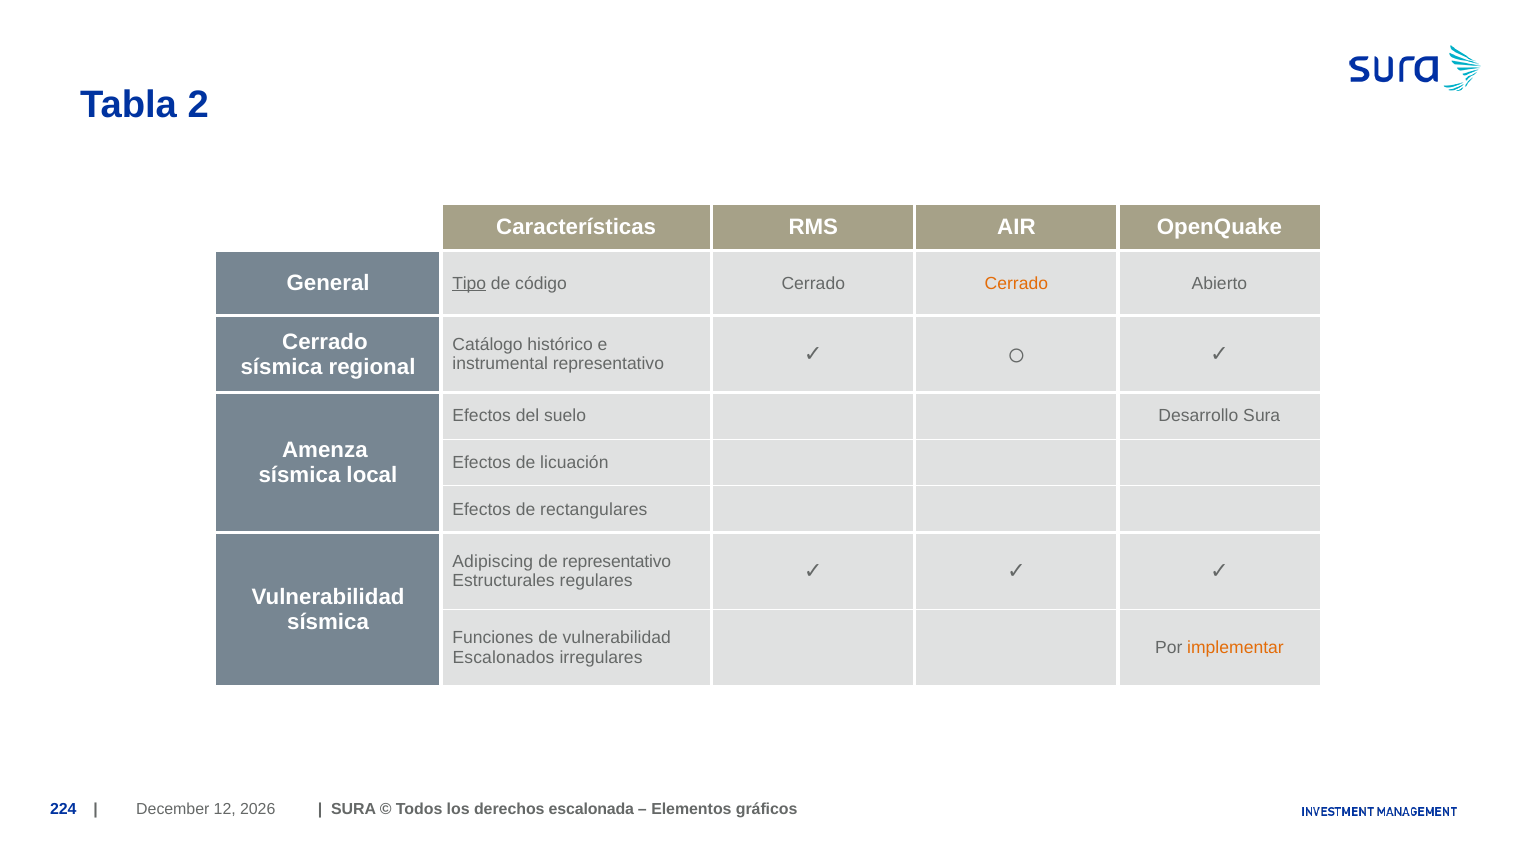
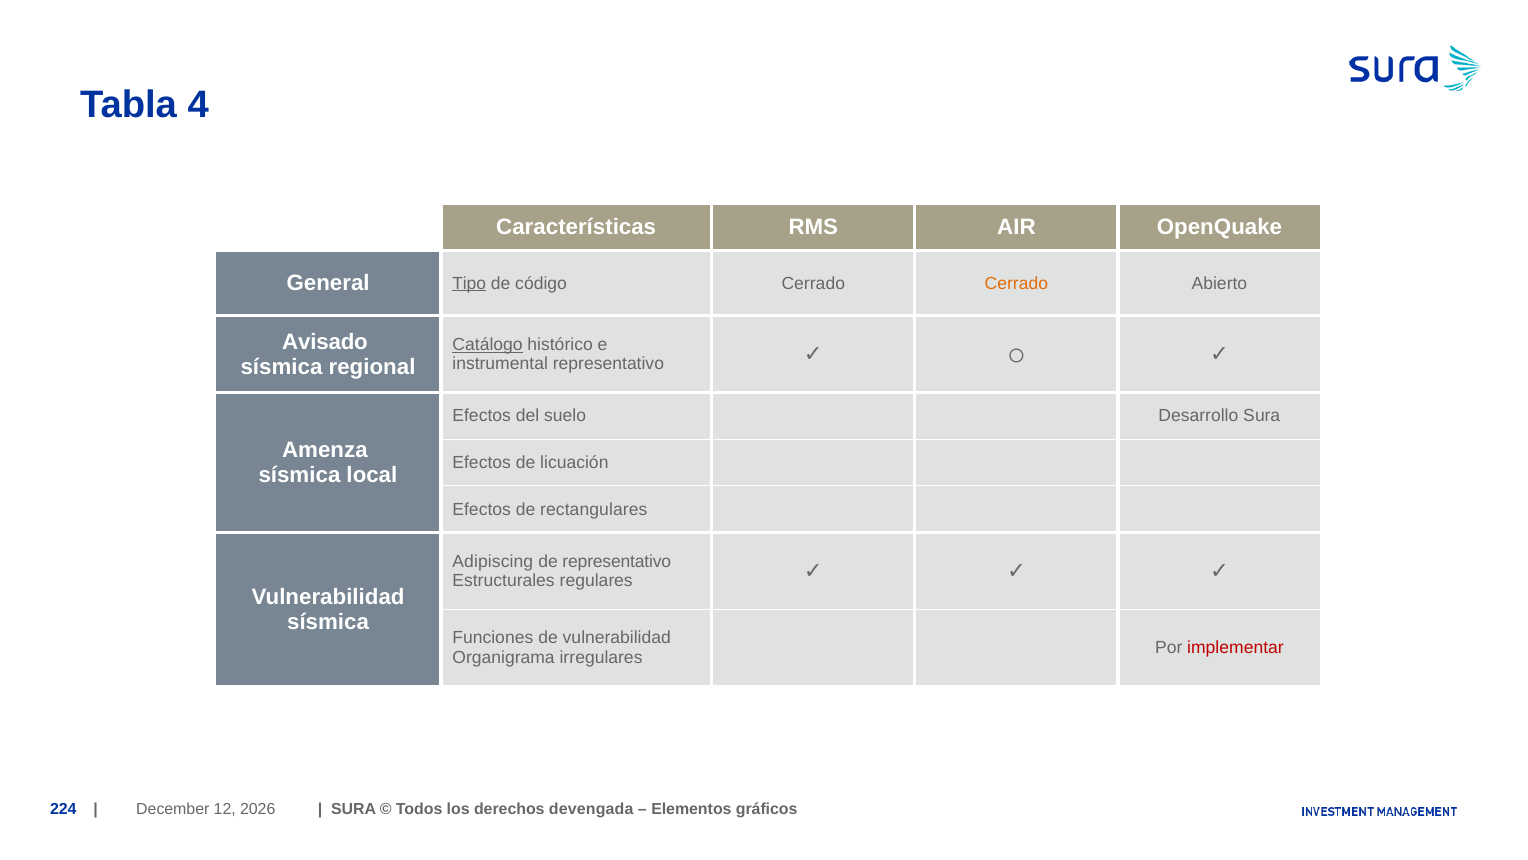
2: 2 -> 4 (198, 105)
Cerrado: Cerrado -> Avisado (325, 342)
Catálogo underline: none -> present (488, 345)
implementar colour: orange -> red (1235, 648)
Escalonados: Escalonados -> Organigrama (504, 657)
escalonada: escalonada -> devengada (591, 809)
